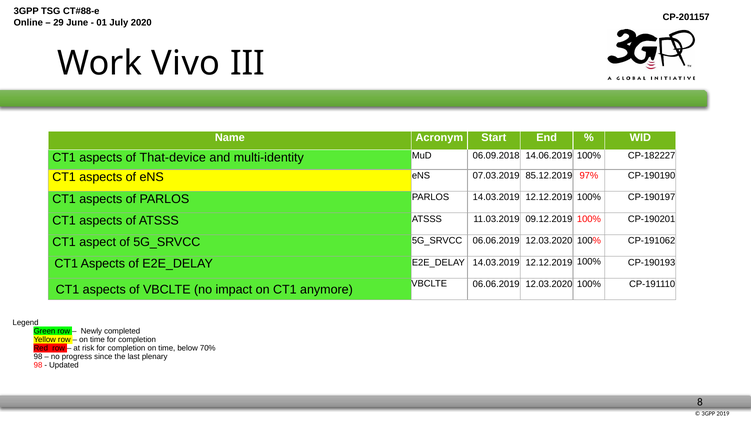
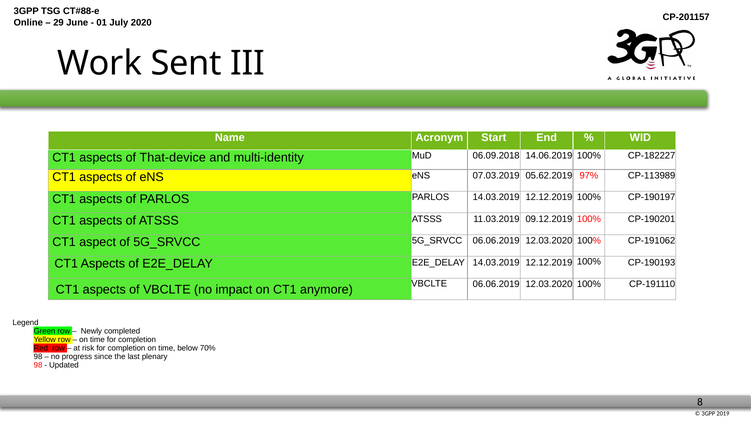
Vivo: Vivo -> Sent (186, 63)
85.12.2019: 85.12.2019 -> 05.62.2019 (549, 175)
CP-190190: CP-190190 -> CP-113989 (652, 175)
